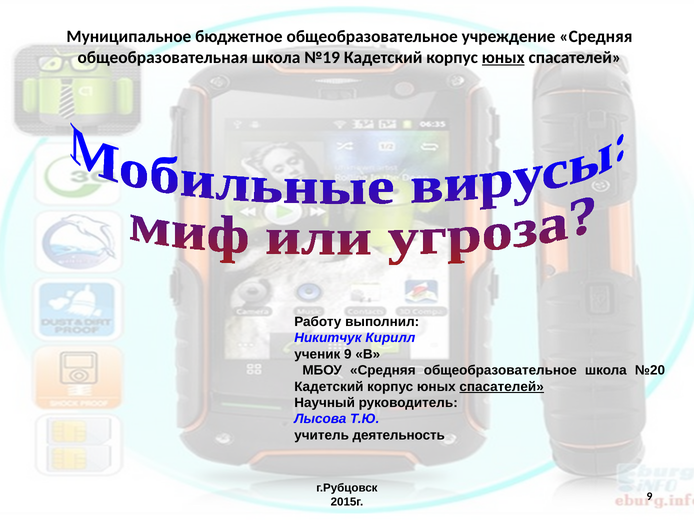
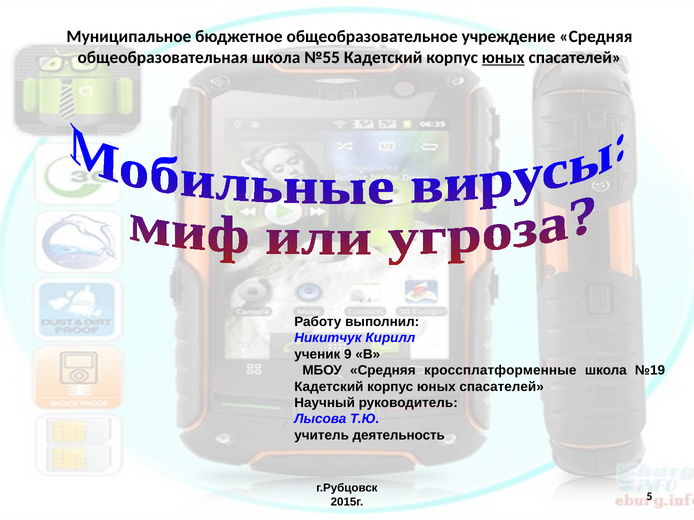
№19: №19 -> №55 (322, 58)
Средняя общеобразовательное: общеобразовательное -> кроссплатформенные (500, 371)
№20: №20 -> №19 (650, 371)
спасателей underline: present -> none (502, 387)
2015г 9: 9 -> 5 (649, 497)
